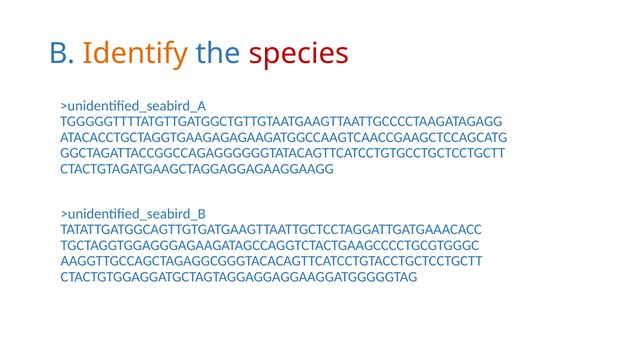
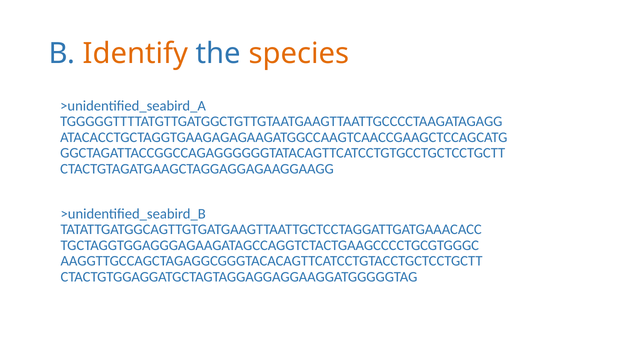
species colour: red -> orange (299, 54)
